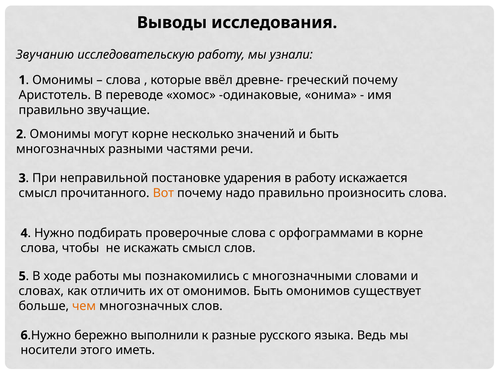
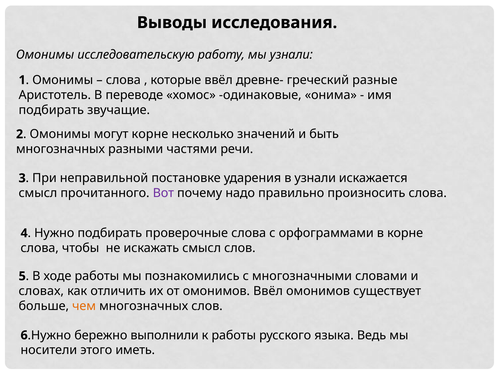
Звучанию: Звучанию -> Омонимы (45, 55)
греческий почему: почему -> разные (375, 80)
правильно: правильно -> подбирать (51, 110)
в работу: работу -> узнали (315, 178)
Вот colour: orange -> purple (163, 193)
омонимов Быть: Быть -> Ввёл (268, 291)
к разные: разные -> работы (234, 335)
